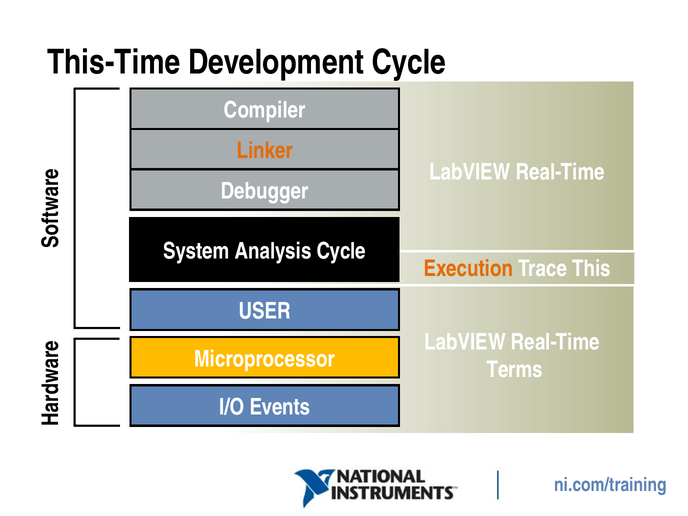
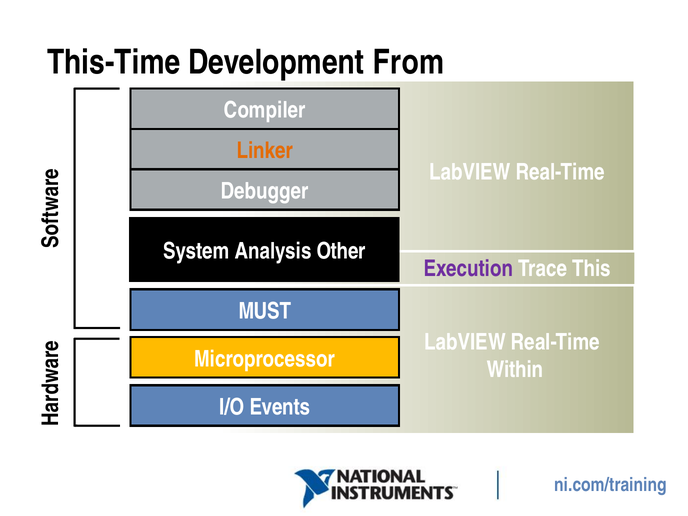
Development Cycle: Cycle -> From (408, 63)
Analysis Cycle: Cycle -> Other (341, 251)
Execution colour: orange -> purple (468, 269)
USER: USER -> MUST (265, 311)
Terms: Terms -> Within (515, 370)
